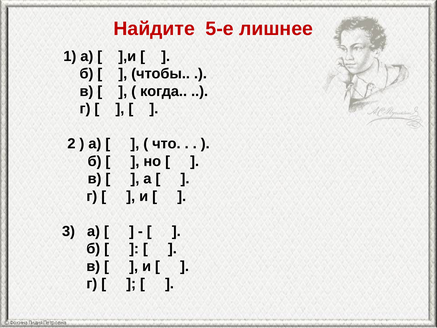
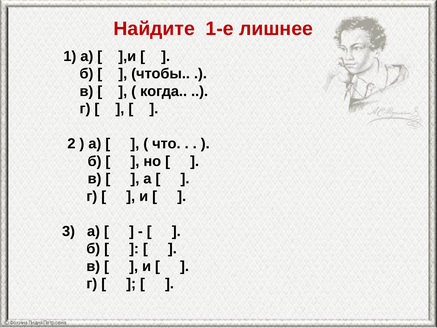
5-е: 5-е -> 1-е (220, 29)
